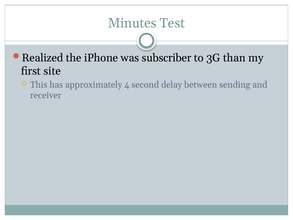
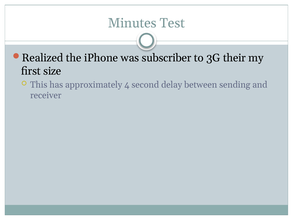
than: than -> their (234, 58)
site: site -> size (52, 71)
